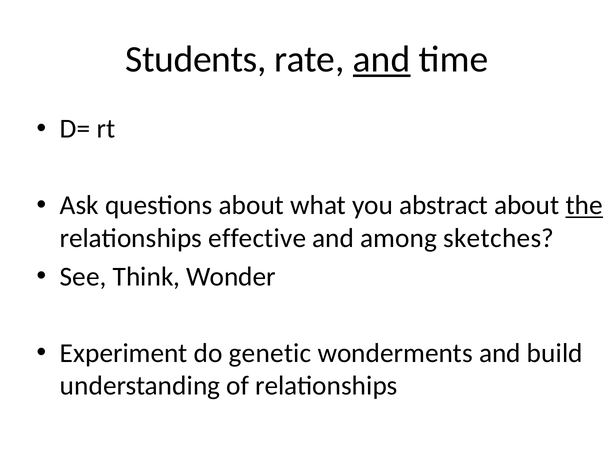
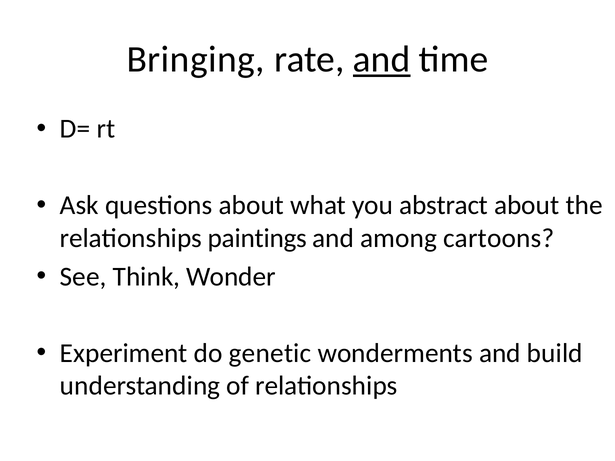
Students: Students -> Bringing (196, 60)
the underline: present -> none (584, 206)
effective: effective -> paintings (257, 238)
sketches: sketches -> cartoons (499, 238)
